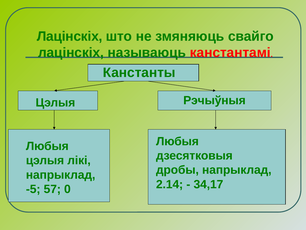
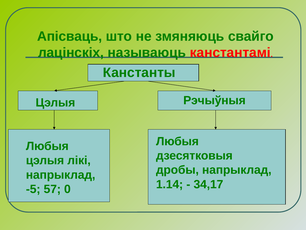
Лацінскіх: Лацінскіх -> Апісваць (70, 36)
2.14: 2.14 -> 1.14 (170, 184)
